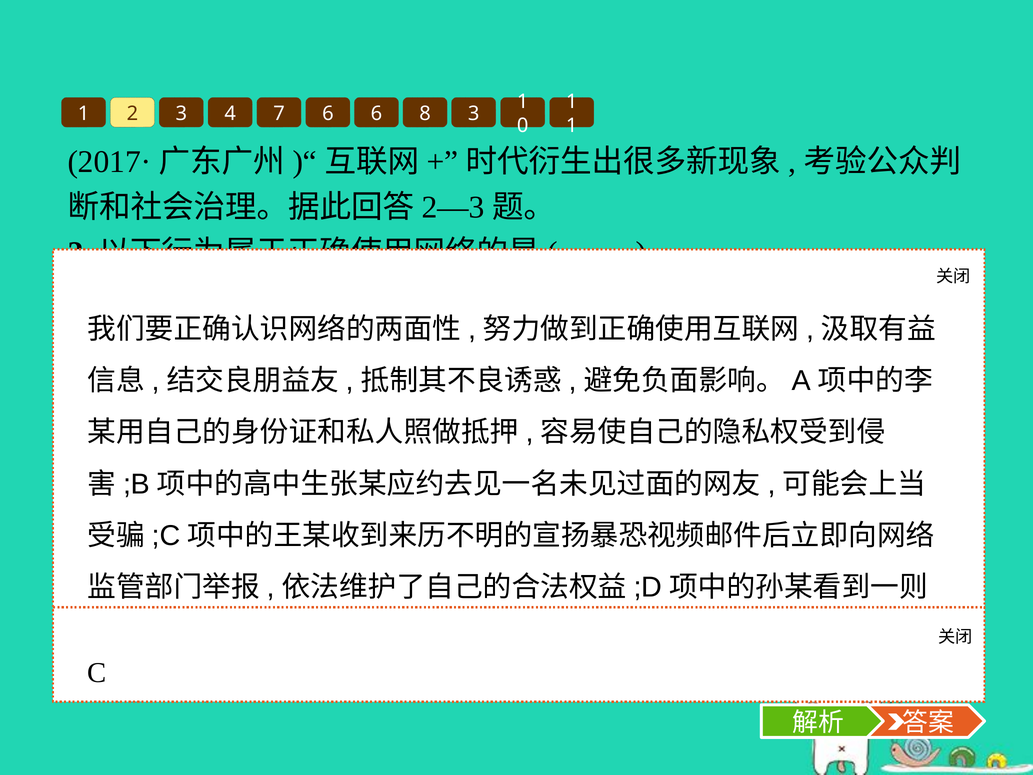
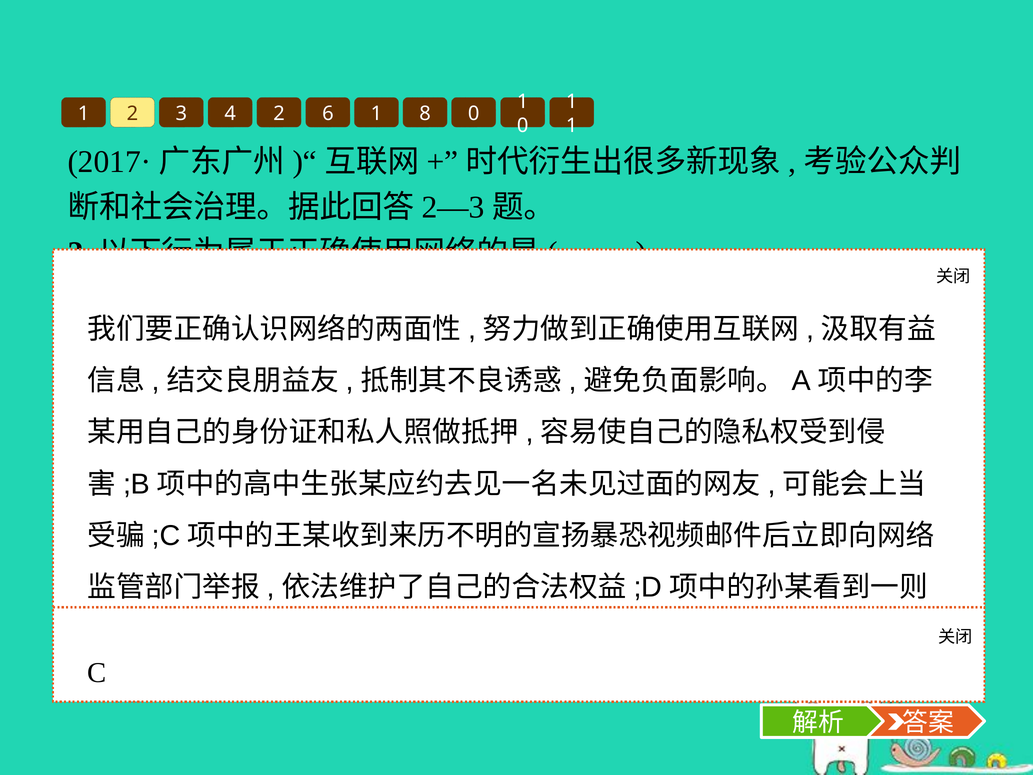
4 7: 7 -> 2 (279, 114)
6 6: 6 -> 1 (376, 114)
8 3: 3 -> 0 (474, 114)
